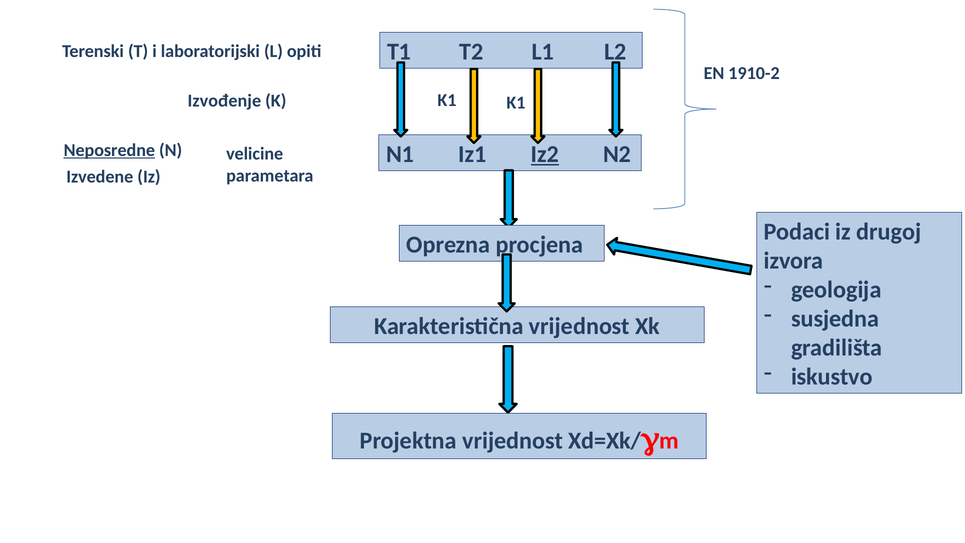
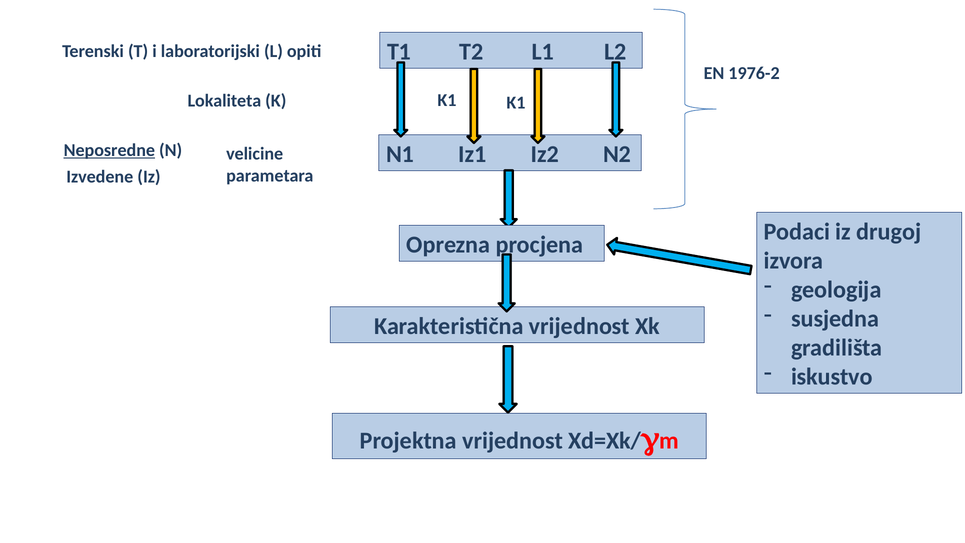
1910-2: 1910-2 -> 1976-2 (754, 73)
Izvođenje: Izvođenje -> Lokaliteta (224, 101)
Iz2 underline: present -> none (545, 154)
